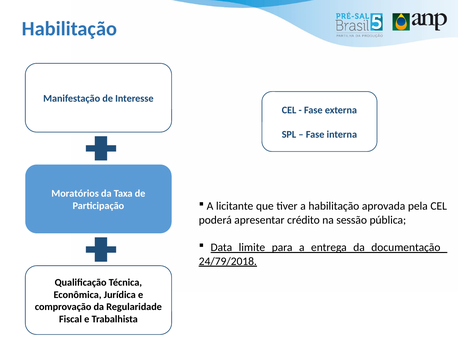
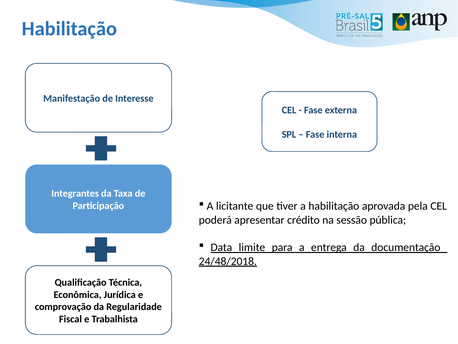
Moratórios: Moratórios -> Integrantes (75, 193)
24/79/2018: 24/79/2018 -> 24/48/2018 (228, 261)
